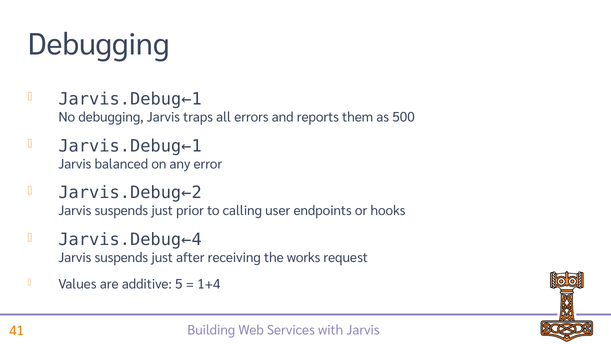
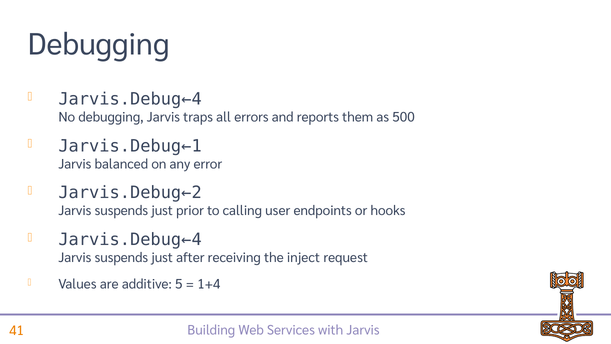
Jarvis.Debug←1: Jarvis.Debug←1 -> Jarvis.Debug←4 (130, 99)
works: works -> inject (304, 258)
